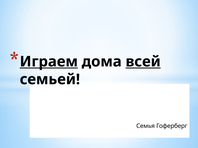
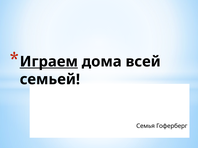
всей underline: present -> none (143, 62)
